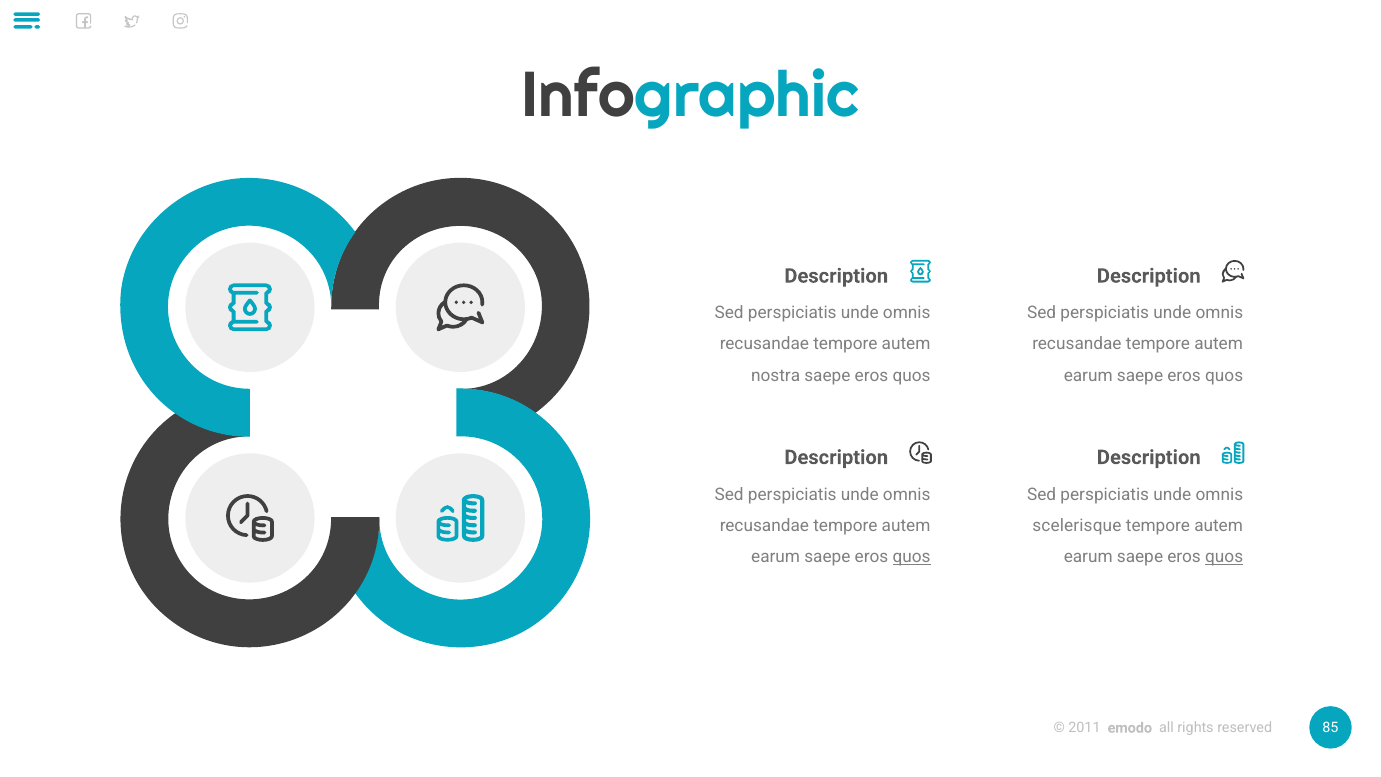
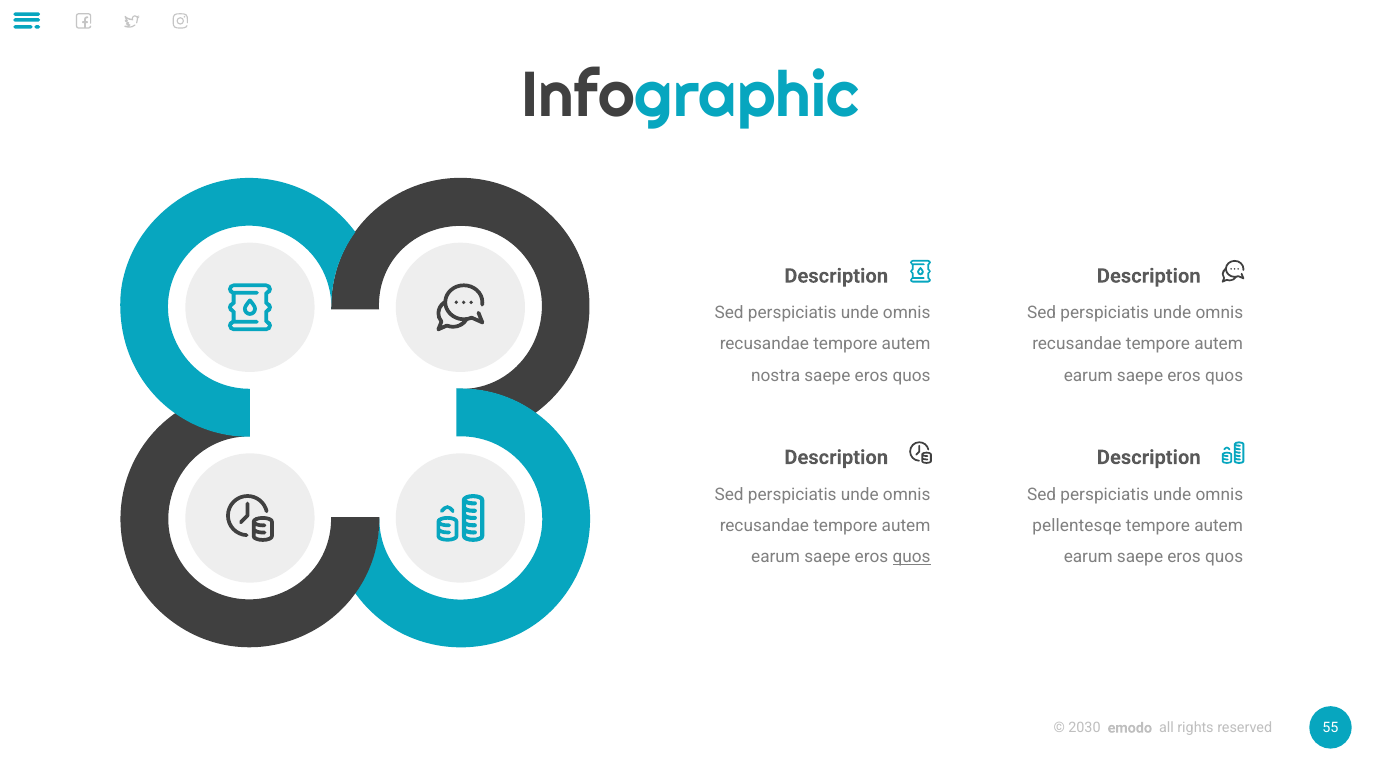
scelerisque: scelerisque -> pellentesqe (1077, 526)
quos underline: present -> none (1224, 557)
2011: 2011 -> 2030 (1084, 728)
85: 85 -> 55 (1331, 728)
